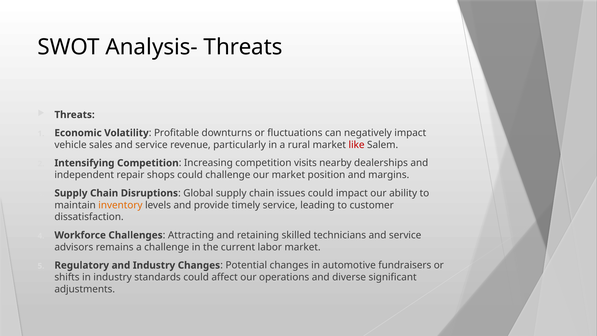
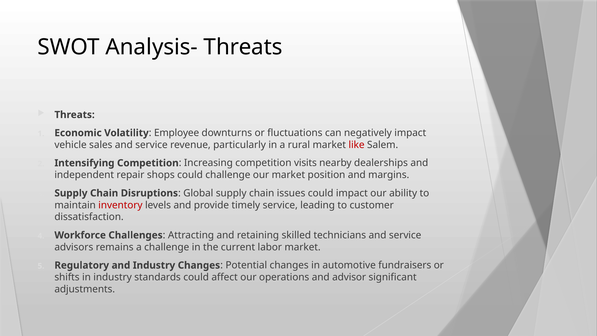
Profitable: Profitable -> Employee (177, 133)
inventory colour: orange -> red (120, 205)
diverse: diverse -> advisor (349, 277)
